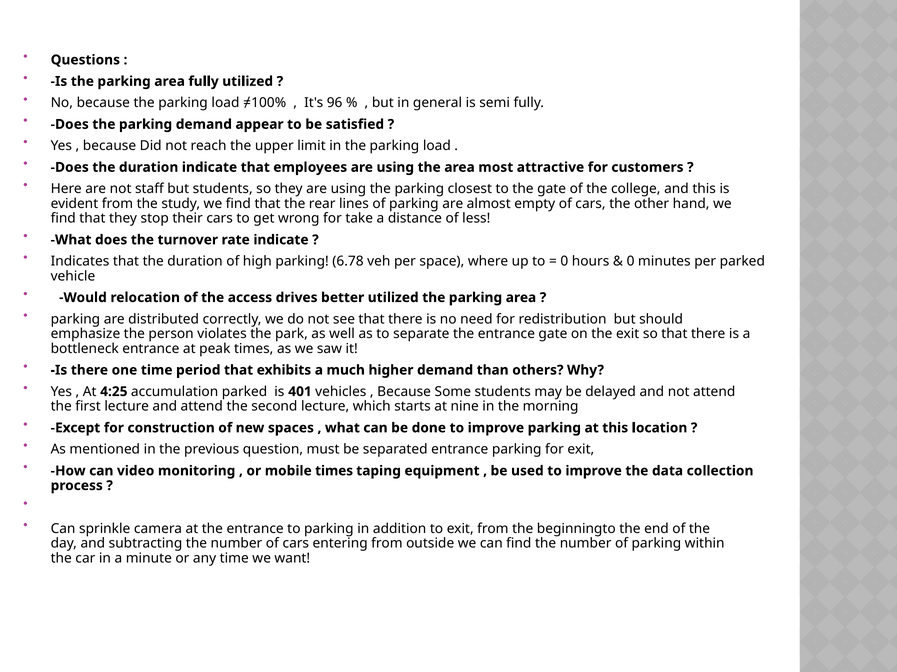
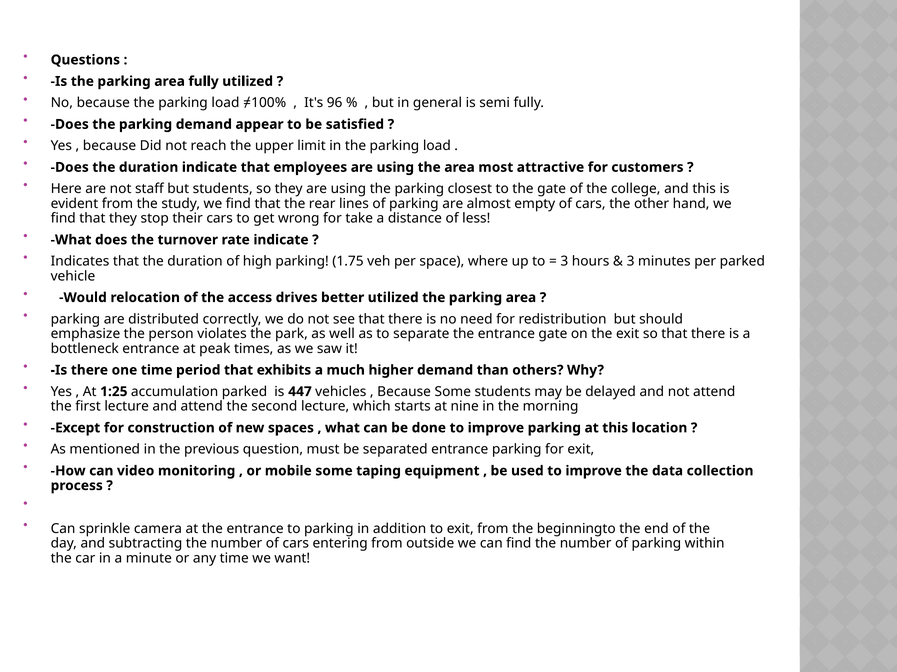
6.78: 6.78 -> 1.75 (348, 262)
0: 0 -> 3 (564, 262)
0: 0 -> 3 (631, 262)
4:25: 4:25 -> 1:25 (114, 392)
401: 401 -> 447 (300, 392)
mobile times: times -> some (334, 471)
